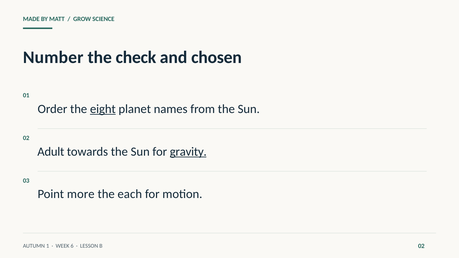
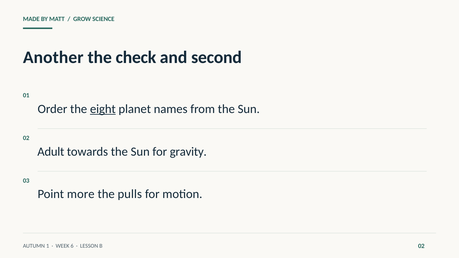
Number: Number -> Another (53, 57)
chosen: chosen -> second (216, 57)
gravity underline: present -> none (188, 152)
each: each -> pulls (130, 194)
